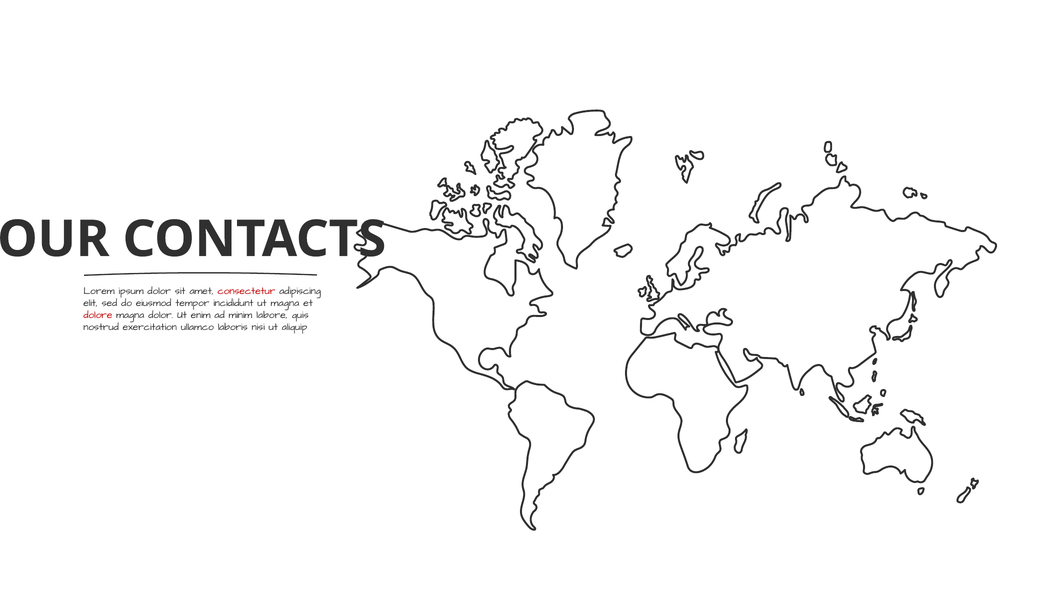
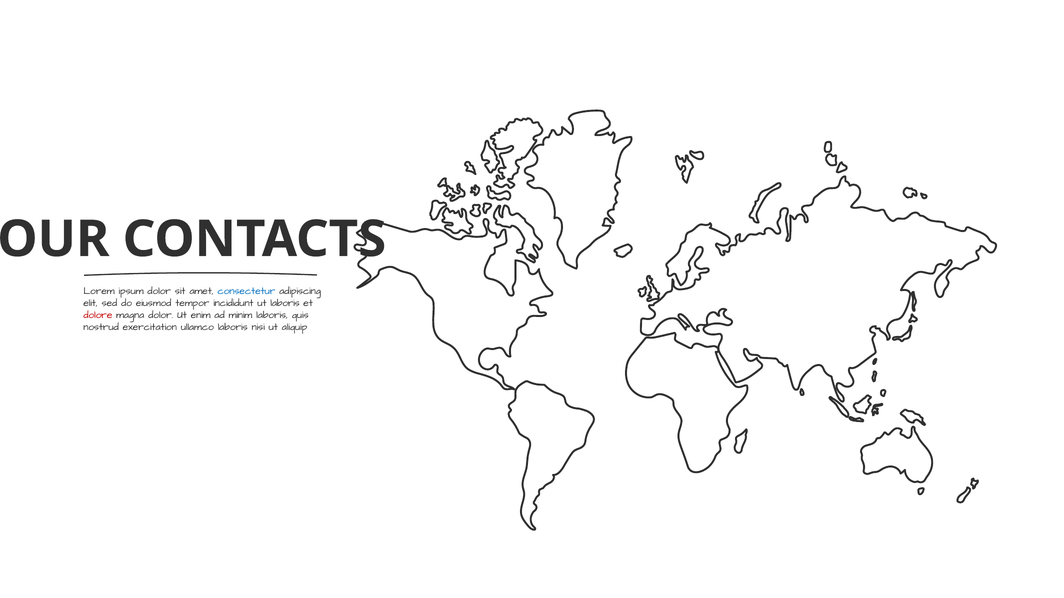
consectetur colour: red -> blue (246, 291)
ut magna: magna -> laboris (285, 303)
minim labore: labore -> laboris (272, 315)
